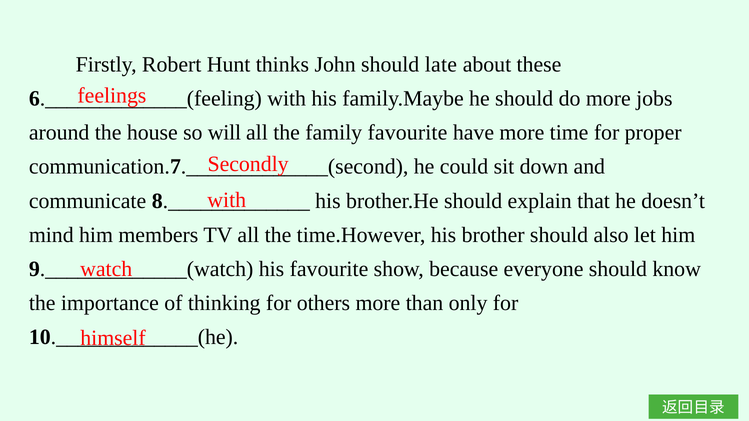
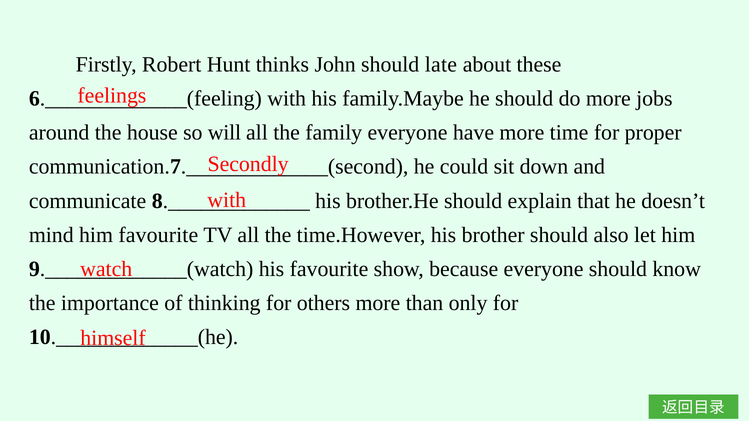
family favourite: favourite -> everyone (408, 133)
him members: members -> favourite (158, 235)
